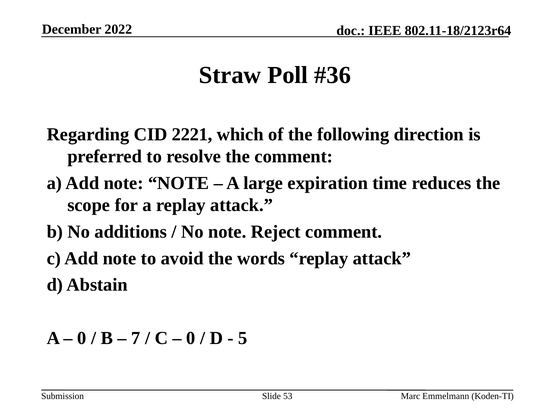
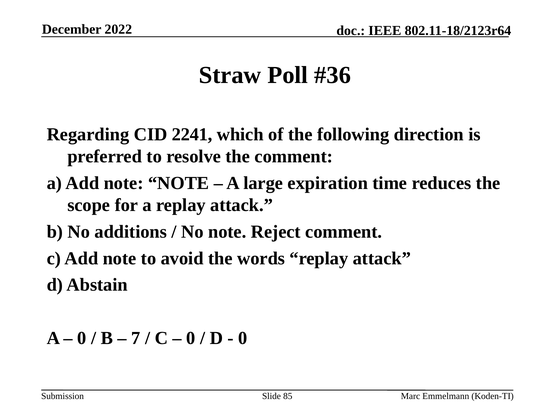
2221: 2221 -> 2241 (192, 134)
5: 5 -> 0 (243, 338)
53: 53 -> 85 (288, 396)
